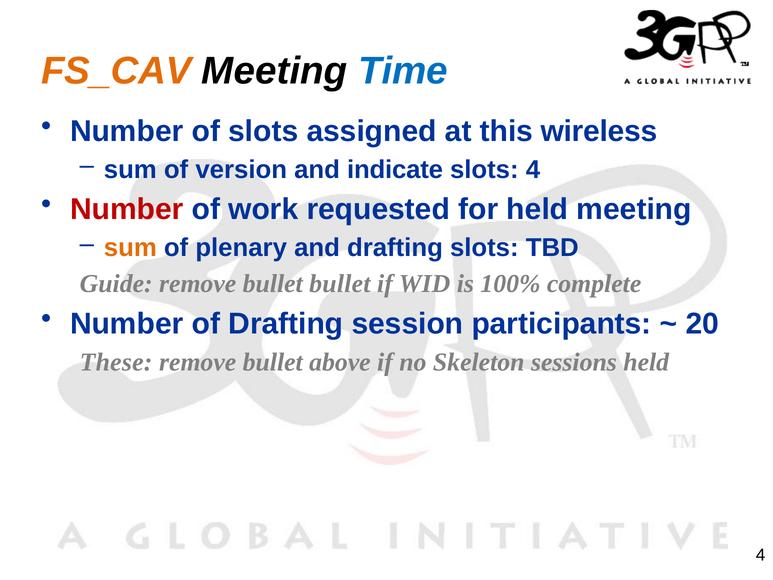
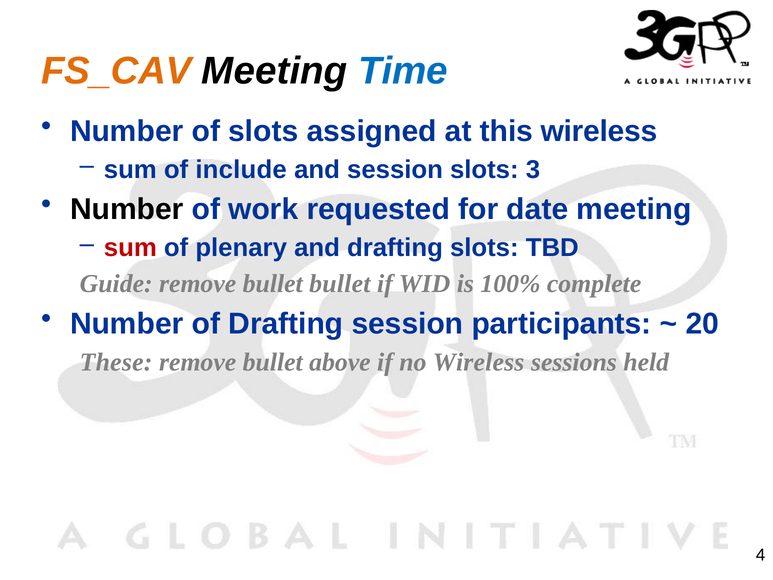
version: version -> include (241, 169)
and indicate: indicate -> session (395, 169)
slots 4: 4 -> 3 (533, 169)
Number colour: red -> black (127, 209)
for held: held -> date (537, 209)
sum colour: orange -> red (130, 248)
no Skeleton: Skeleton -> Wireless (479, 362)
